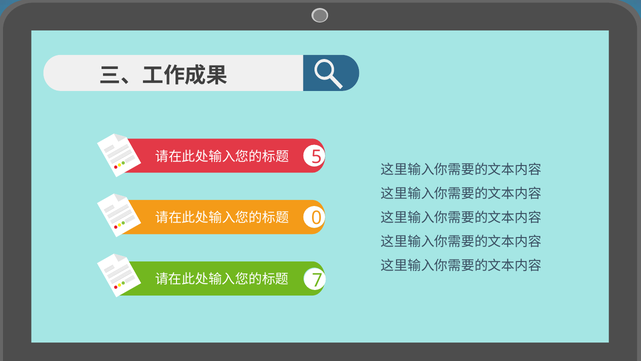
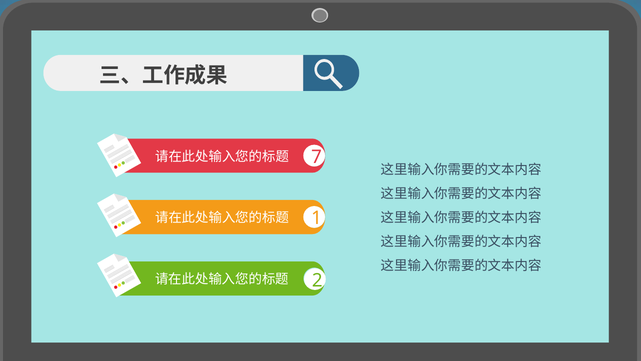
5: 5 -> 7 (317, 157)
0: 0 -> 1 (317, 218)
7: 7 -> 2 (317, 280)
